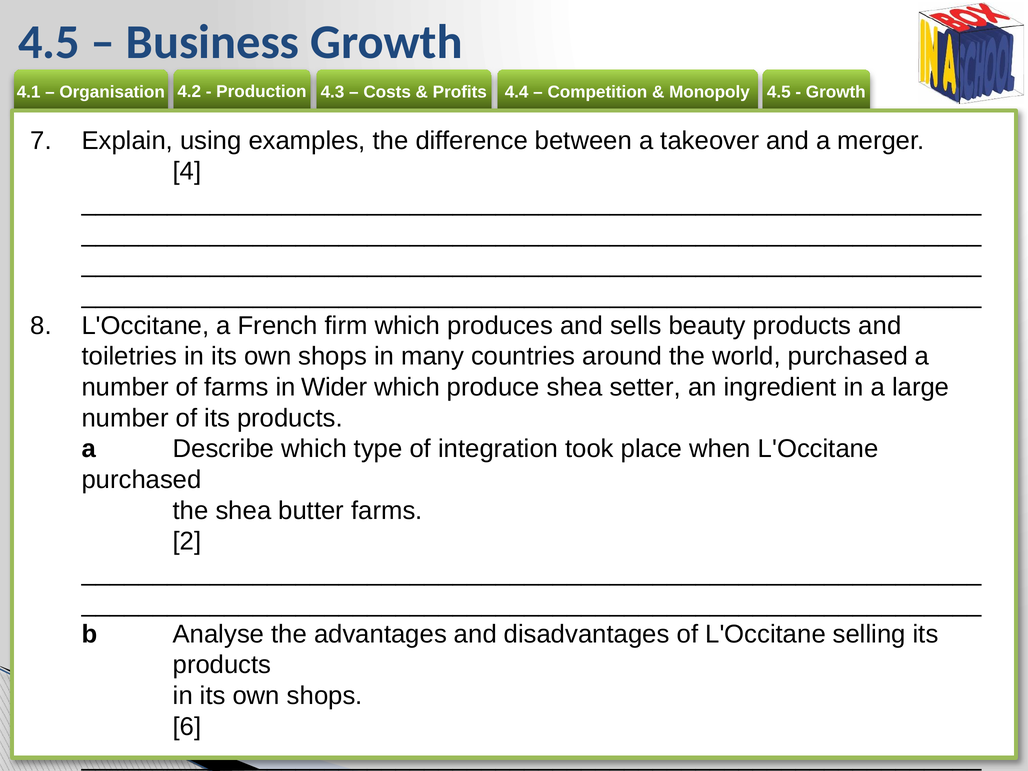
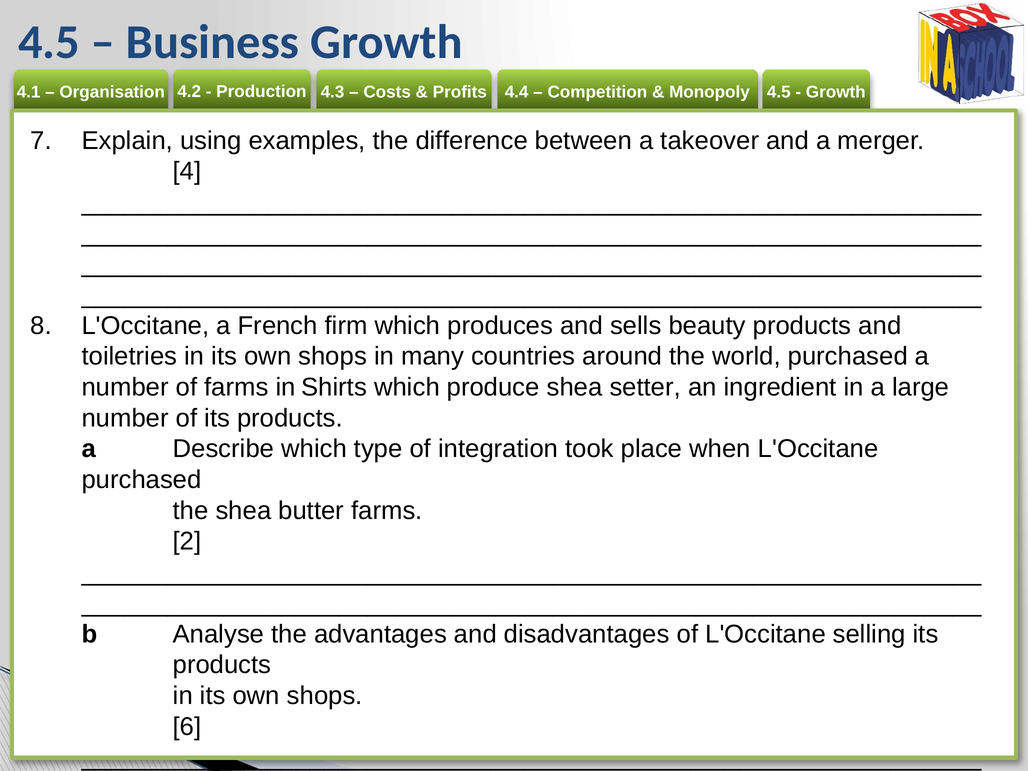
Wider: Wider -> Shirts (334, 387)
